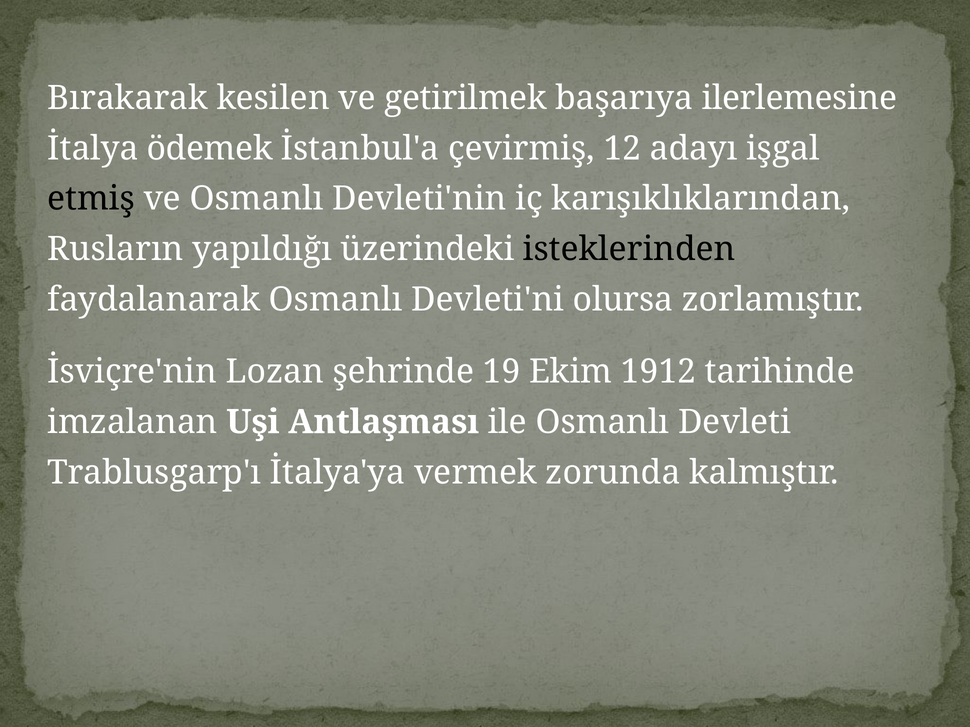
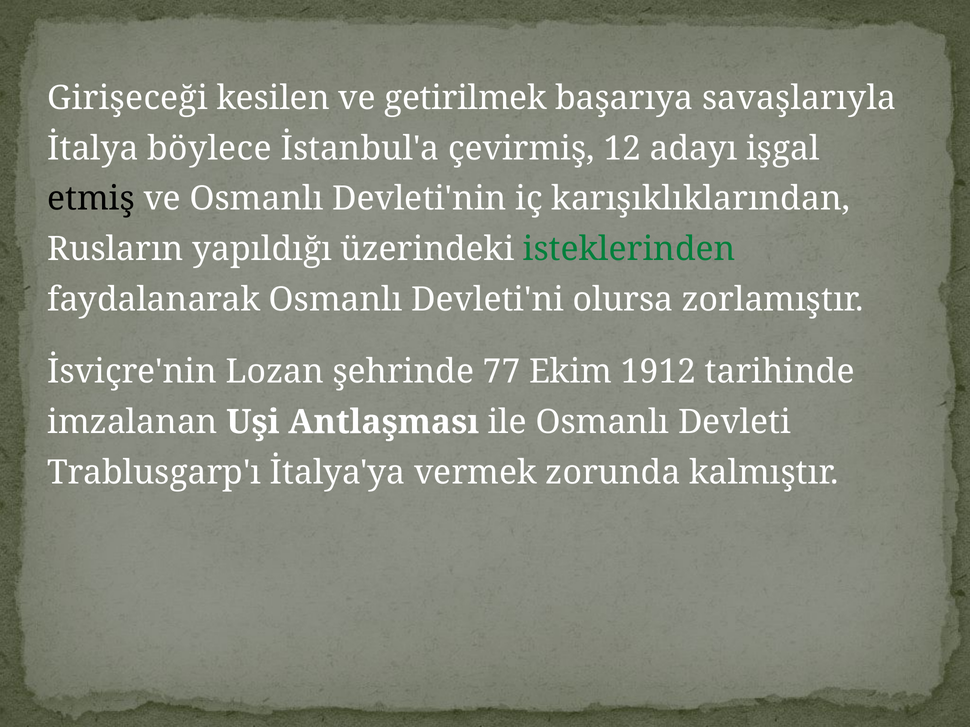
Bırakarak: Bırakarak -> Girişeceği (128, 98)
ilerlemesine: ilerlemesine -> savaşlarıyla (799, 98)
ödemek: ödemek -> böylece (210, 149)
isteklerinden colour: black -> green (629, 249)
19: 19 -> 77 (502, 372)
